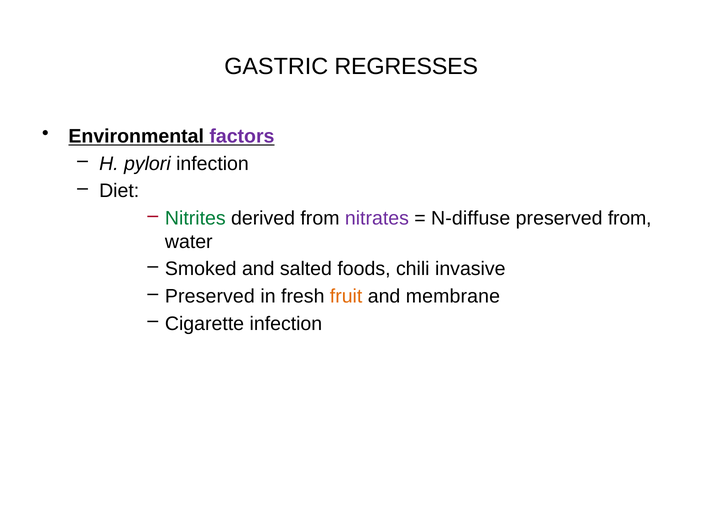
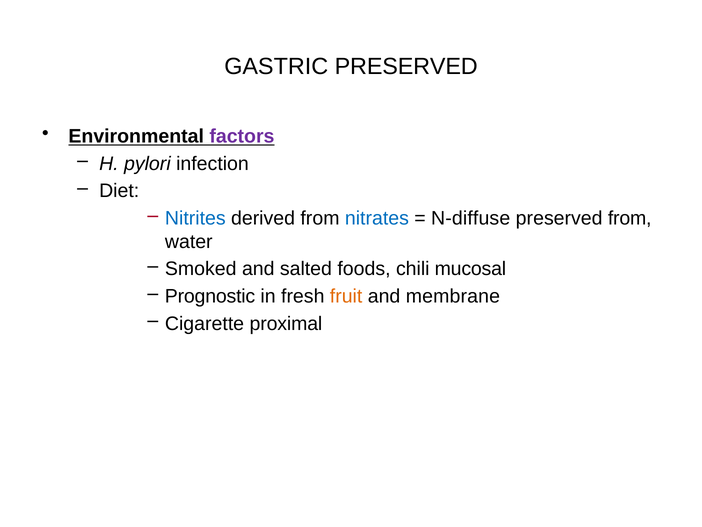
GASTRIC REGRESSES: REGRESSES -> PRESERVED (406, 67)
Nitrites colour: green -> blue (195, 218)
nitrates colour: purple -> blue (377, 218)
invasive: invasive -> mucosal (470, 269)
Preserved: Preserved -> Prognostic (210, 296)
Cigarette infection: infection -> proximal (286, 323)
